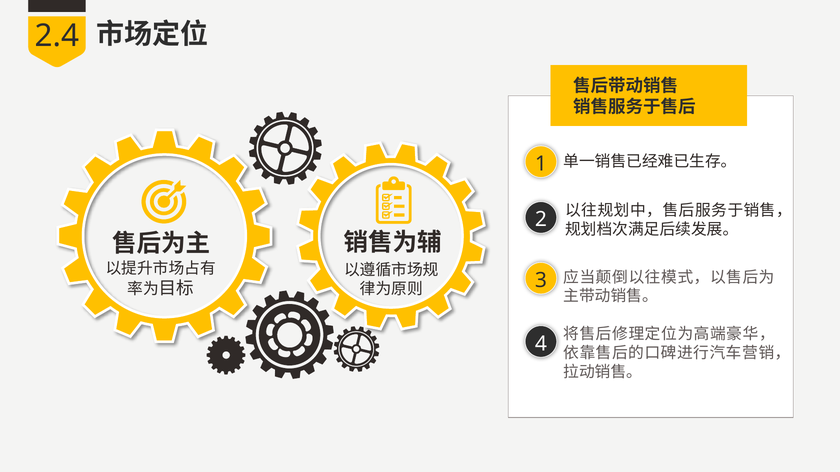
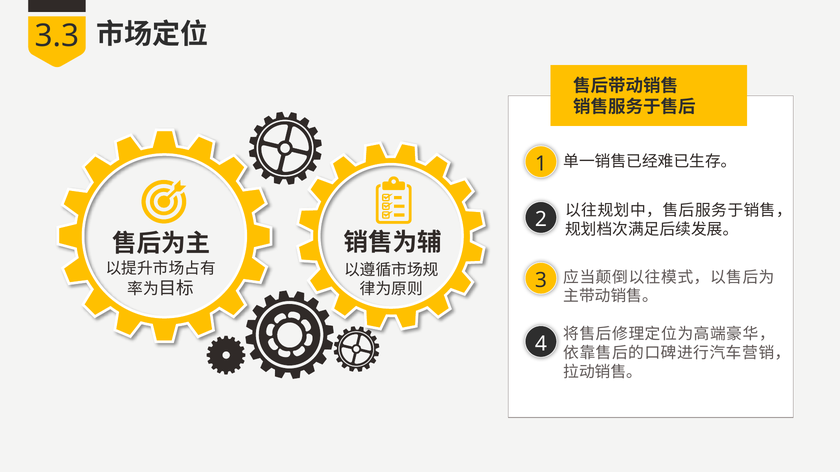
2.4: 2.4 -> 3.3 (57, 36)
